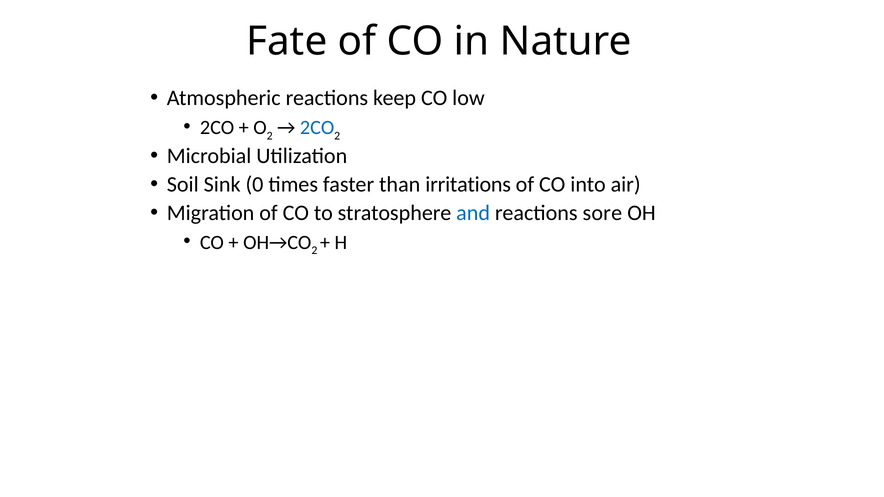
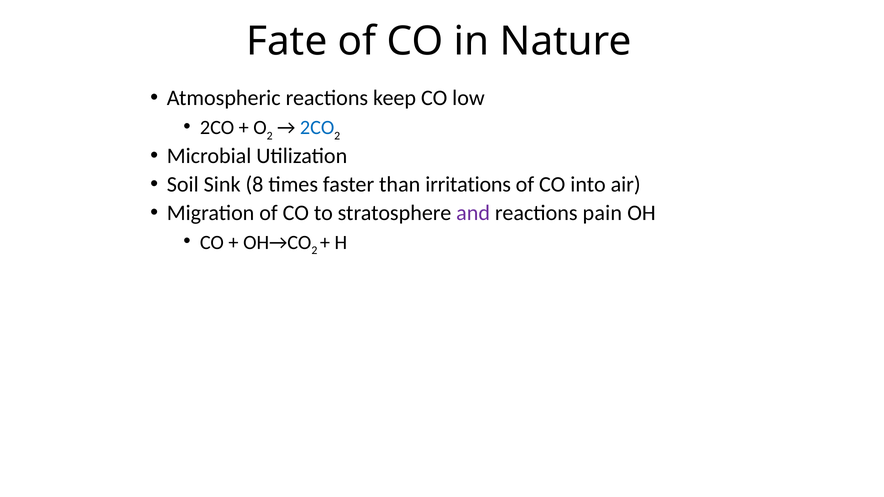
0: 0 -> 8 (254, 184)
and colour: blue -> purple (473, 213)
sore: sore -> pain (602, 213)
